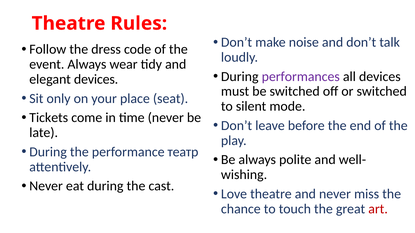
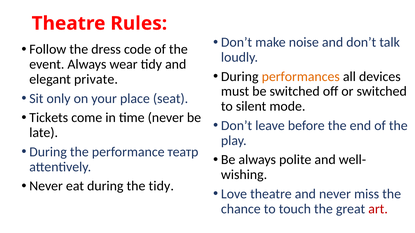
performances colour: purple -> orange (301, 77)
elegant devices: devices -> private (96, 79)
the cast: cast -> tidy (161, 186)
